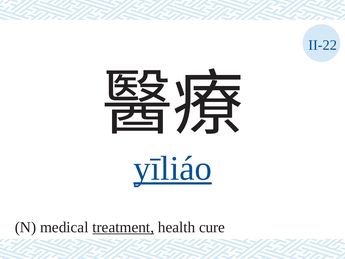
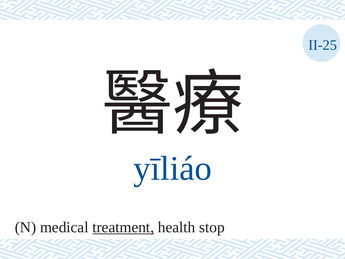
II-22: II-22 -> II-25 (323, 45)
yīliáo underline: present -> none (173, 168)
cure: cure -> stop (212, 227)
